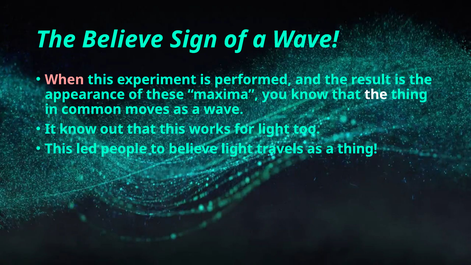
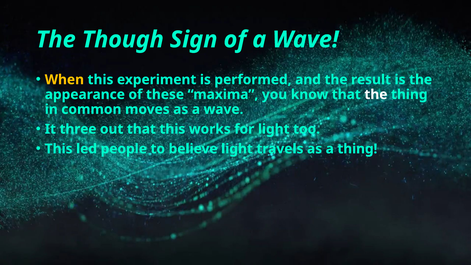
The Believe: Believe -> Though (123, 40)
When colour: pink -> yellow (64, 80)
It know: know -> three (78, 129)
